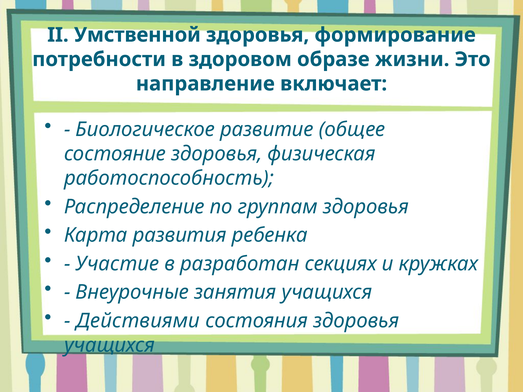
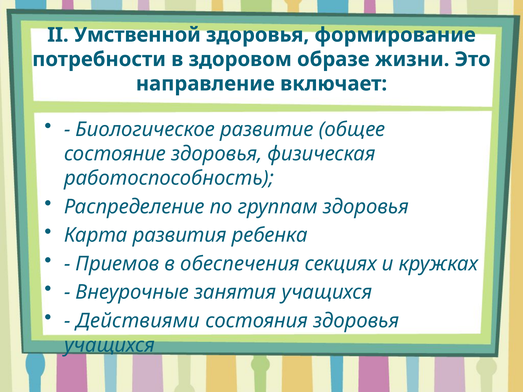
Участие: Участие -> Приемов (117, 264)
разработан: разработан -> обеспечения (240, 264)
